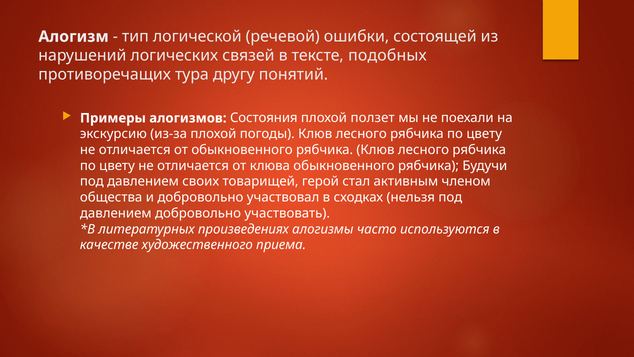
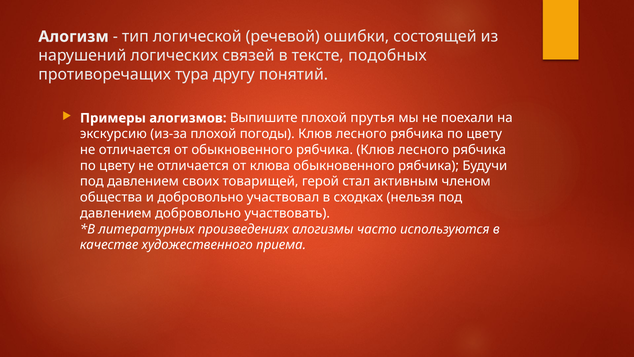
Состояния: Состояния -> Выпишите (264, 118)
ползет: ползет -> прутья (373, 118)
